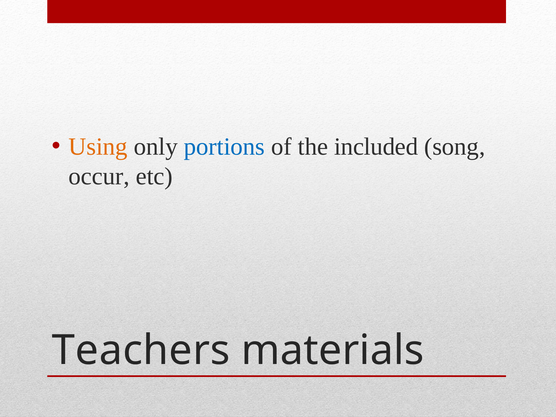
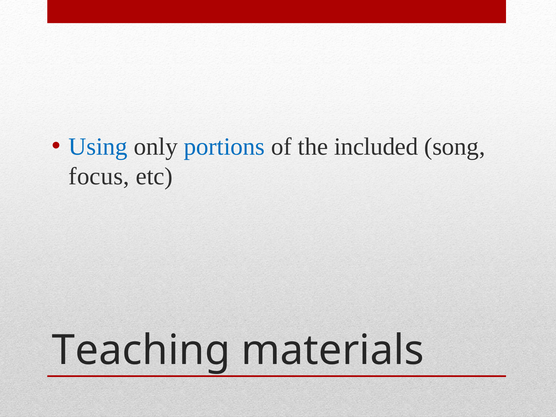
Using colour: orange -> blue (98, 147)
occur: occur -> focus (99, 176)
Teachers: Teachers -> Teaching (141, 350)
